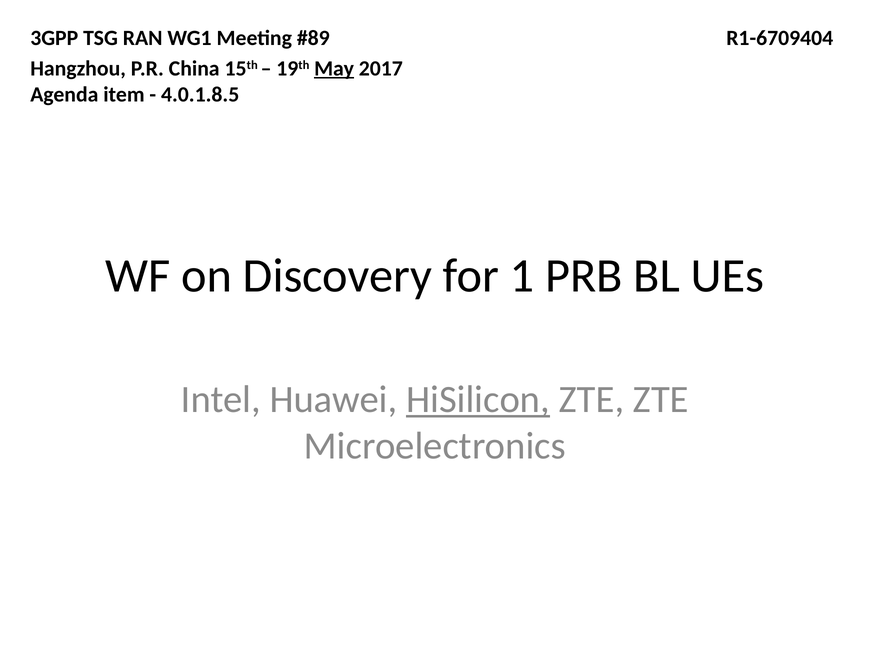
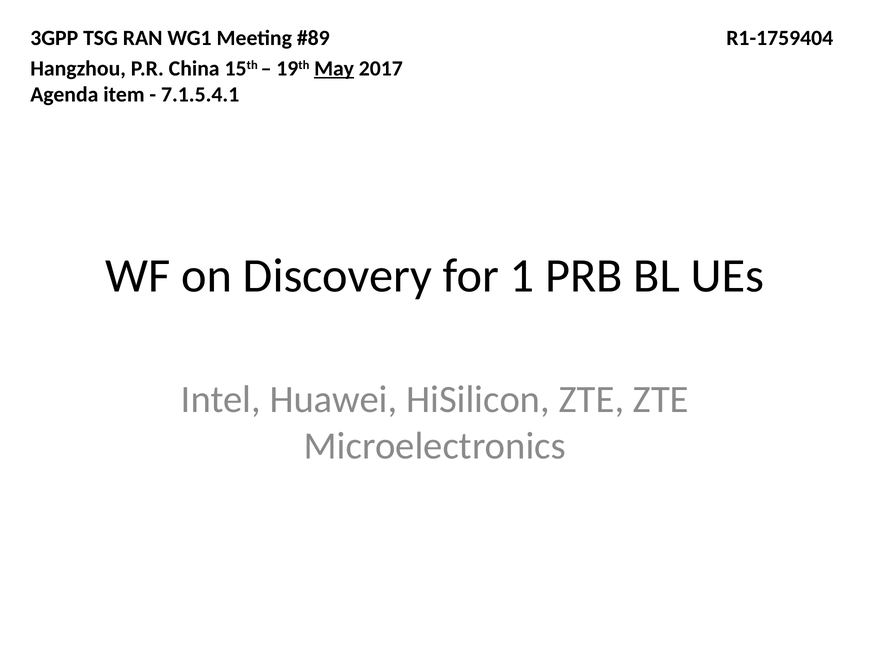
R1-6709404: R1-6709404 -> R1-1759404 (780, 38)
4.0.1.8.5: 4.0.1.8.5 -> 7.1.5.4.1 (200, 95)
HiSilicon underline: present -> none (478, 400)
